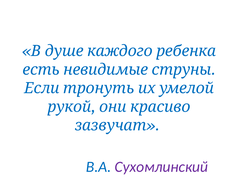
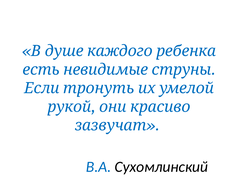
Сухомлинский colour: purple -> black (161, 167)
